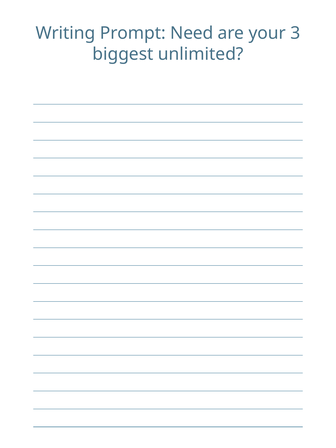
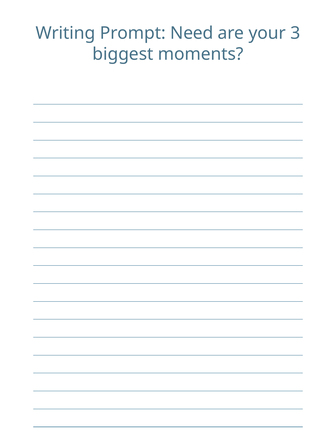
unlimited: unlimited -> moments (201, 54)
